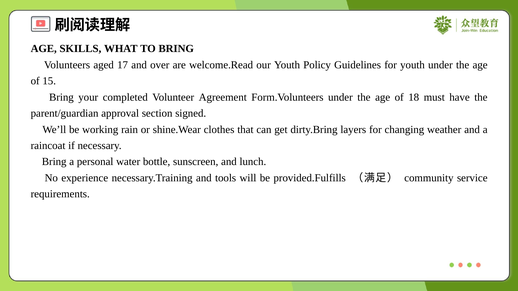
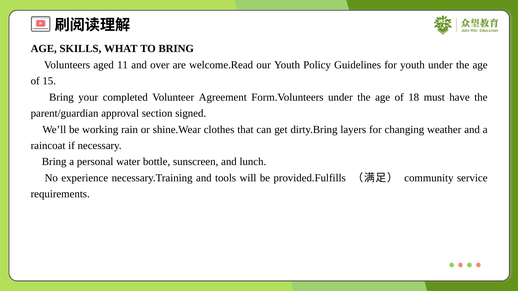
17: 17 -> 11 (123, 65)
